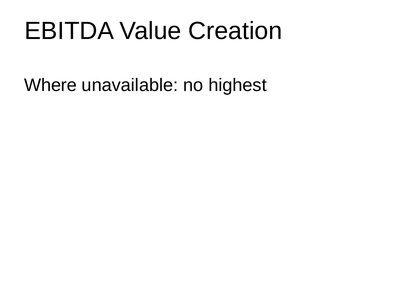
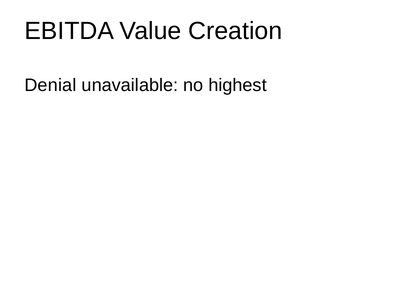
Where: Where -> Denial (50, 85)
